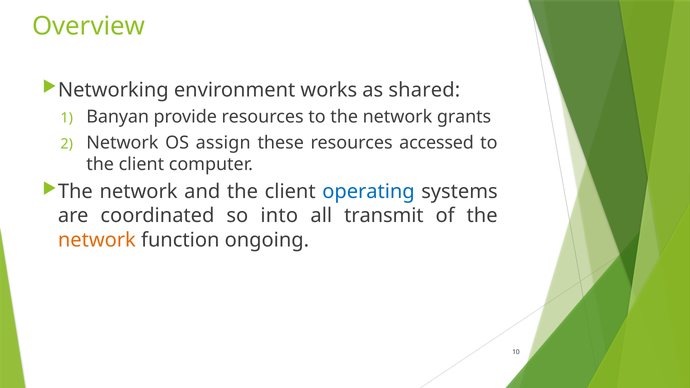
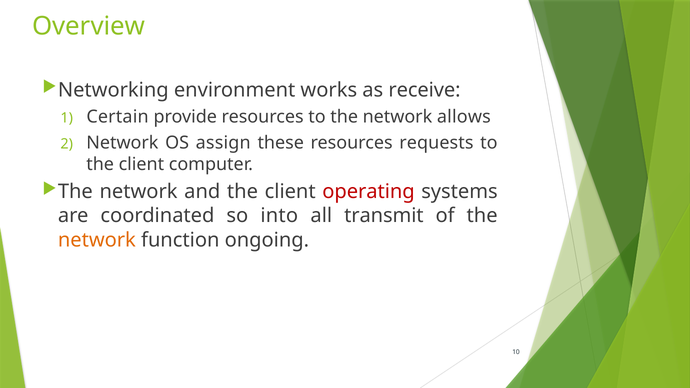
shared: shared -> receive (424, 90)
Banyan: Banyan -> Certain (118, 117)
grants: grants -> allows (464, 117)
accessed: accessed -> requests (436, 143)
operating colour: blue -> red (369, 192)
